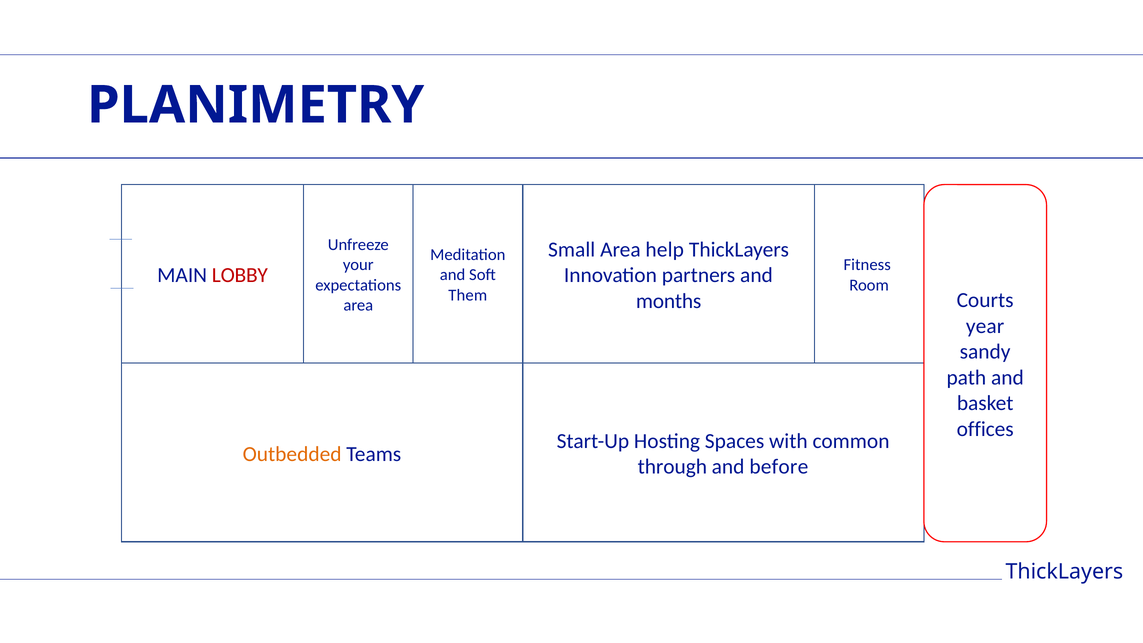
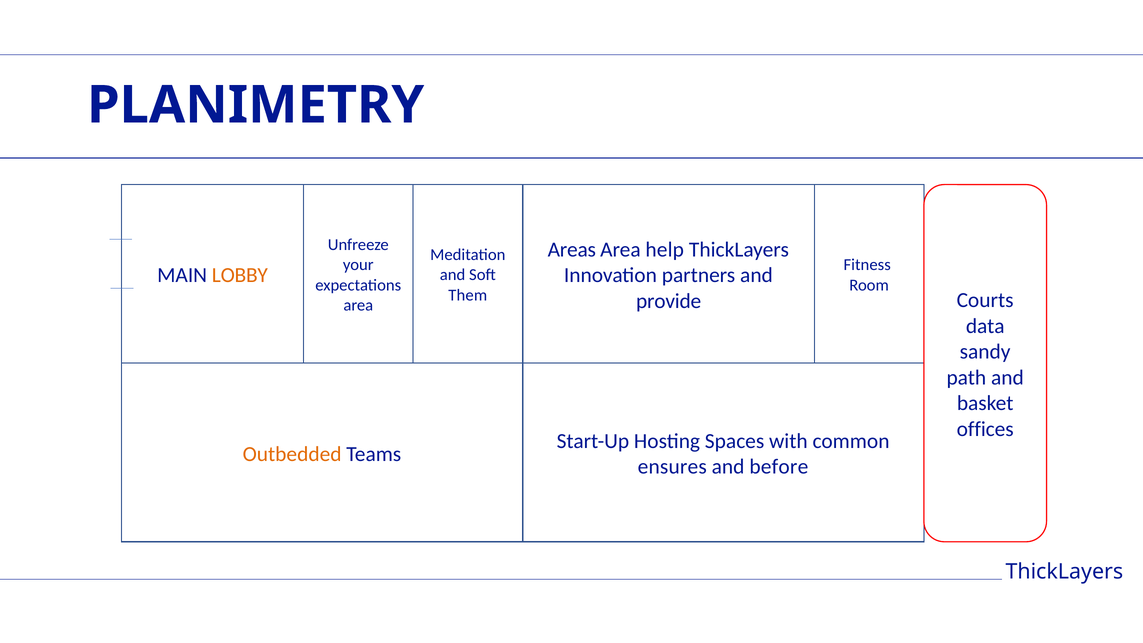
Small: Small -> Areas (572, 250)
LOBBY colour: red -> orange (240, 275)
months: months -> provide (669, 301)
year: year -> data (985, 326)
through: through -> ensures (672, 467)
